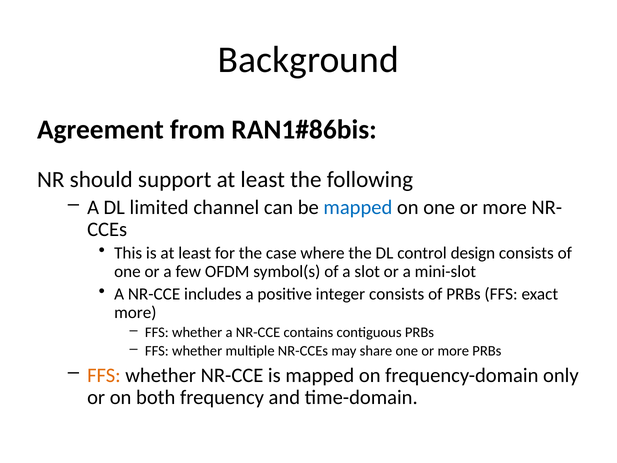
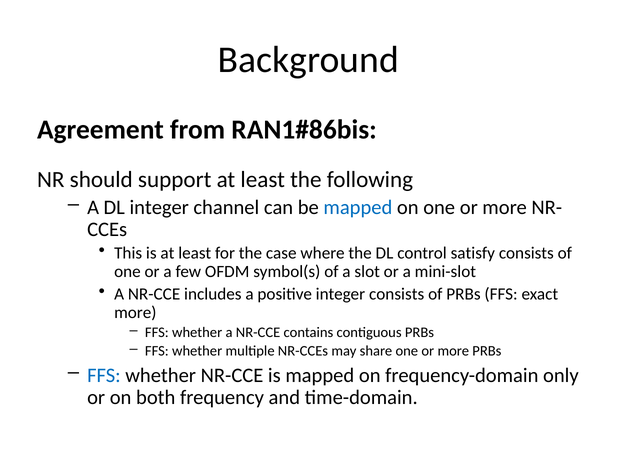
DL limited: limited -> integer (159, 207)
design: design -> satisfy (473, 253)
FFS colour: orange -> blue (104, 375)
